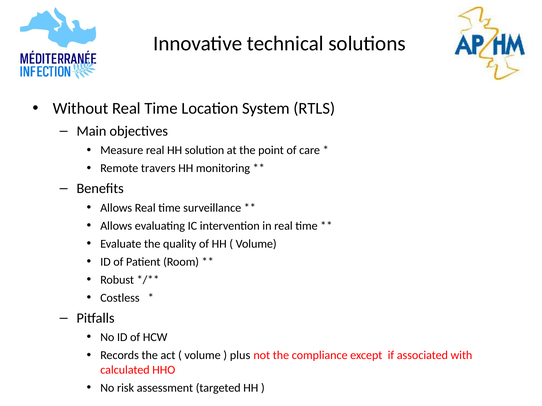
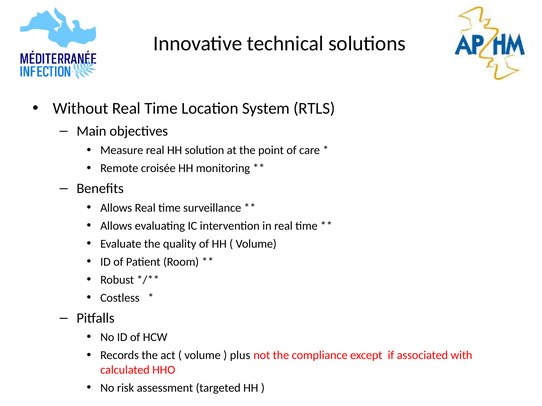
travers: travers -> croisée (158, 169)
